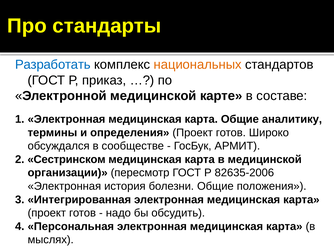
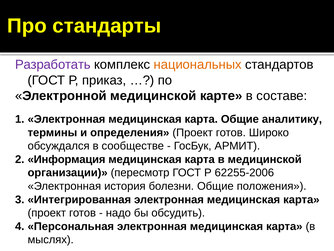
Разработать colour: blue -> purple (53, 65)
Сестринском: Сестринском -> Информация (67, 159)
82635-2006: 82635-2006 -> 62255-2006 (244, 172)
